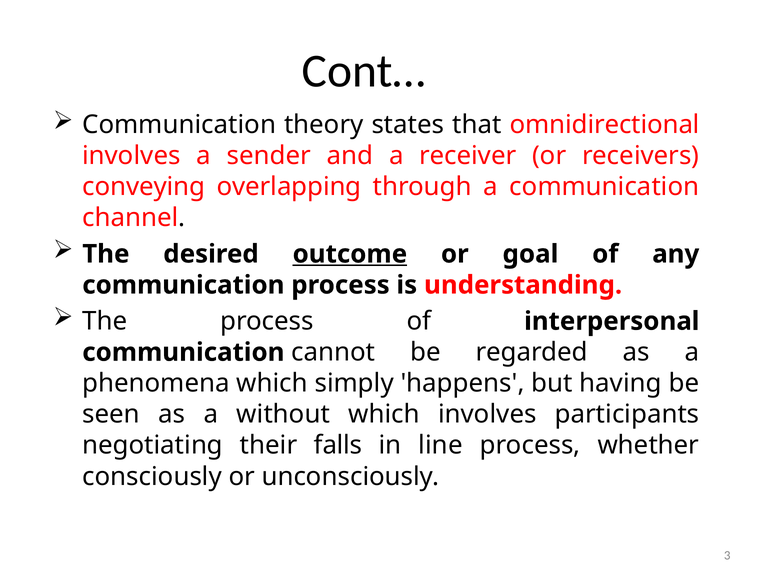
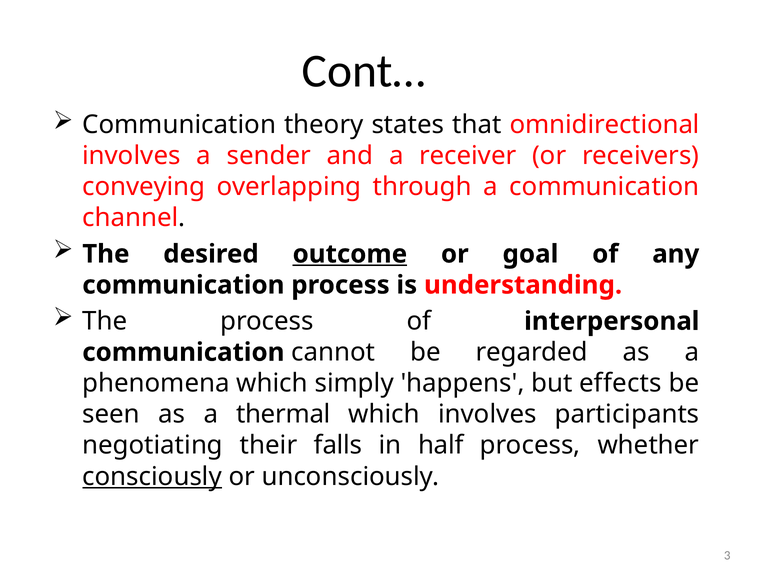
having: having -> effects (620, 384)
without: without -> thermal (283, 415)
line: line -> half (441, 446)
consciously underline: none -> present (152, 477)
